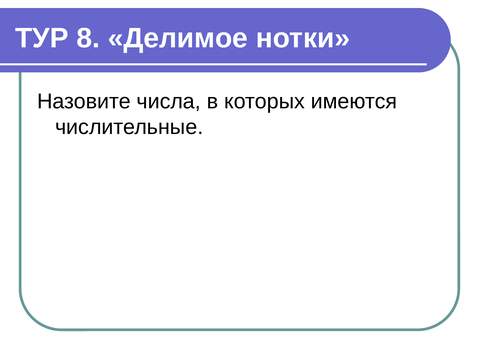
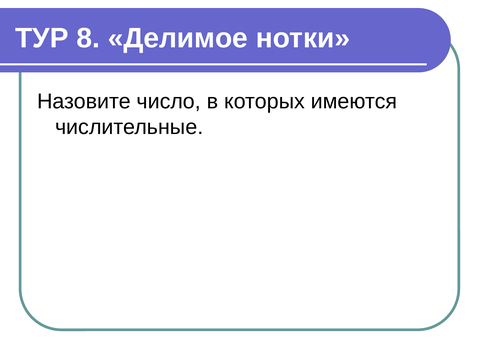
числа: числа -> число (169, 101)
